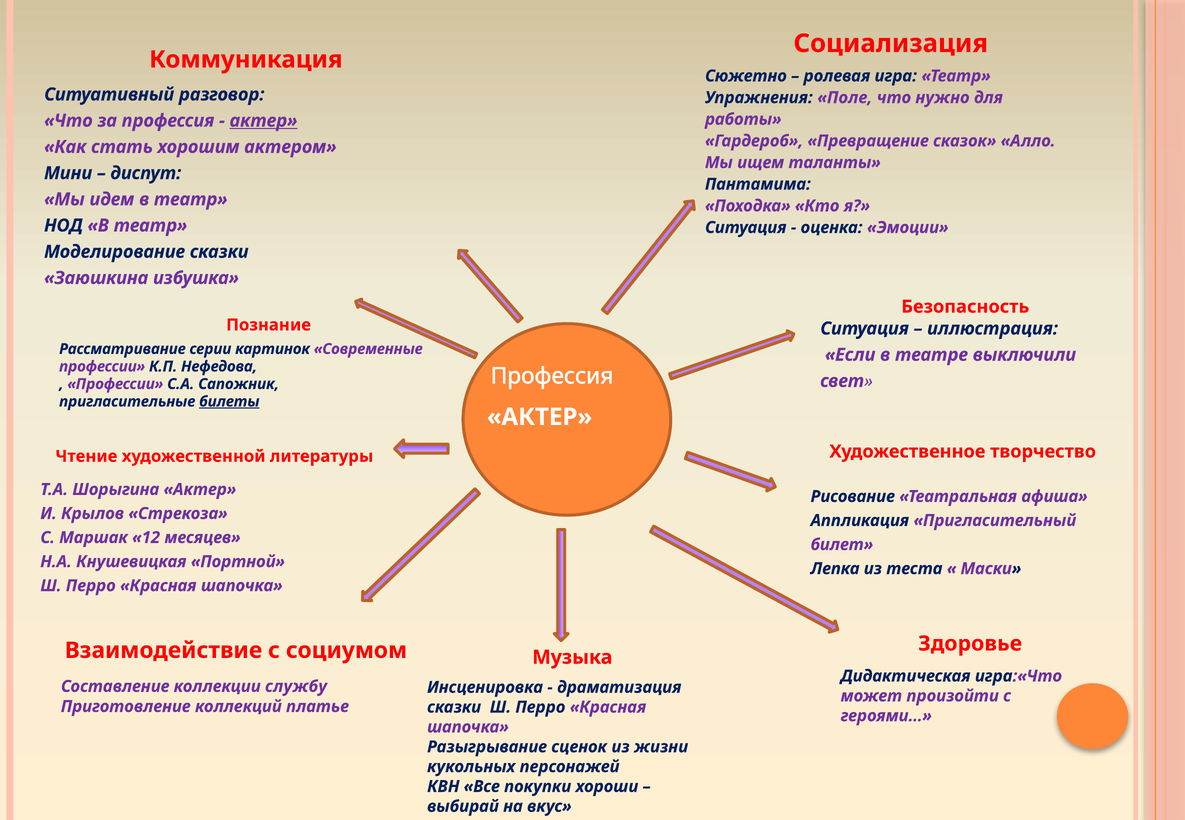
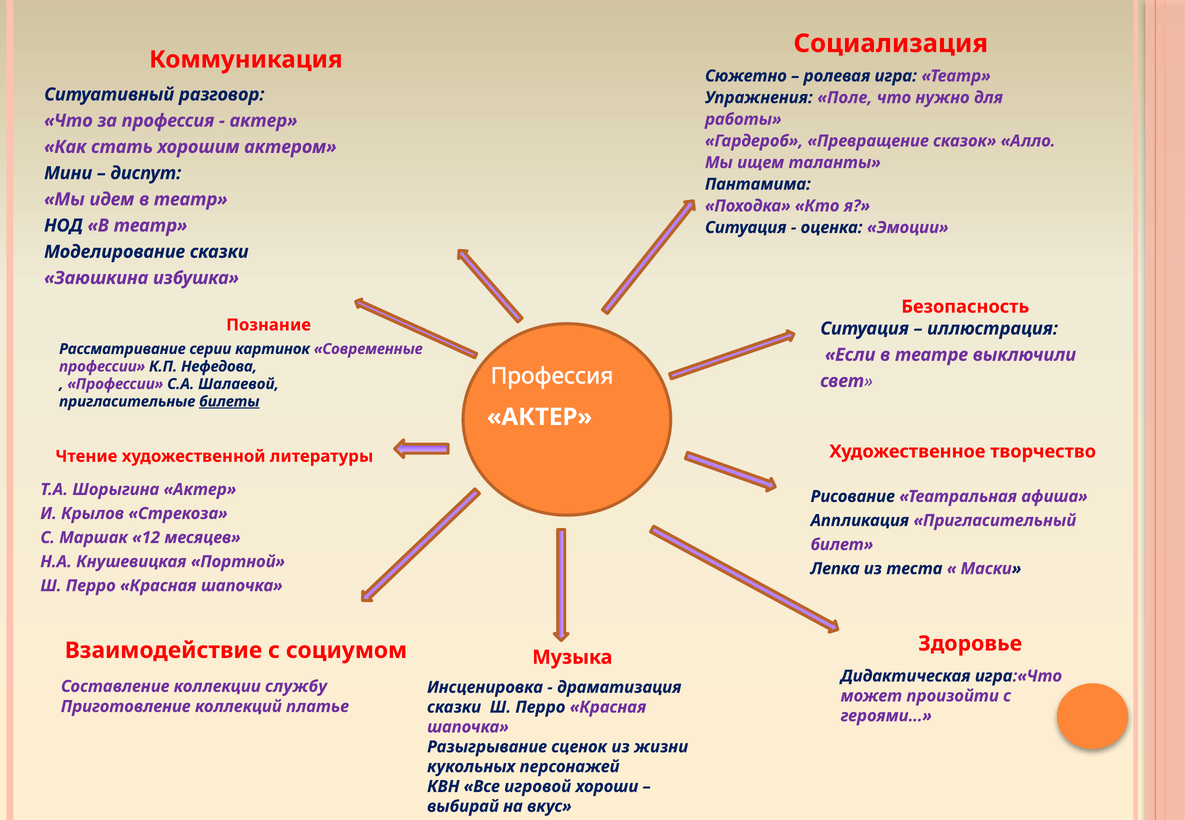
актер underline: present -> none (264, 121)
Сапожник: Сапожник -> Шалаевой (239, 384)
покупки: покупки -> игровой (538, 787)
